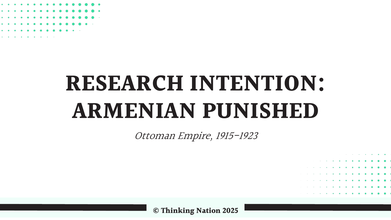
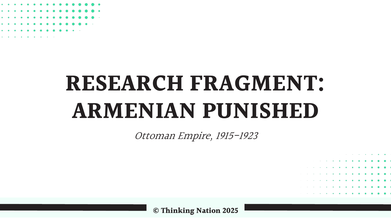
INTENTION: INTENTION -> FRAGMENT (257, 84)
